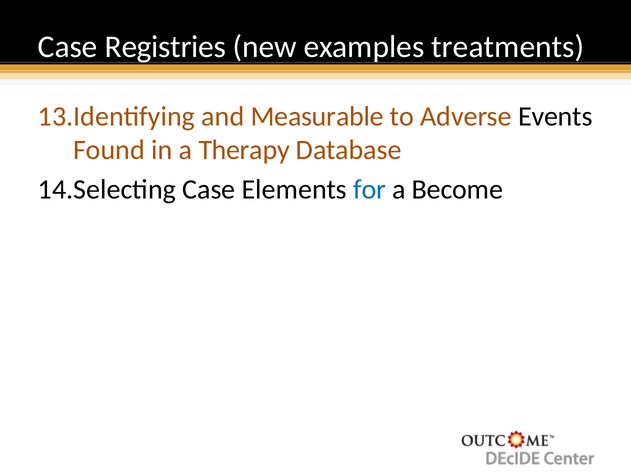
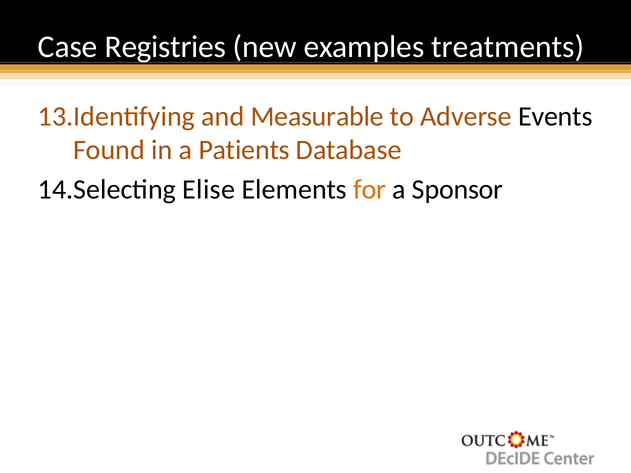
Therapy: Therapy -> Patients (244, 150)
Case: Case -> Elise (209, 190)
for colour: blue -> orange (370, 190)
Become: Become -> Sponsor (458, 190)
